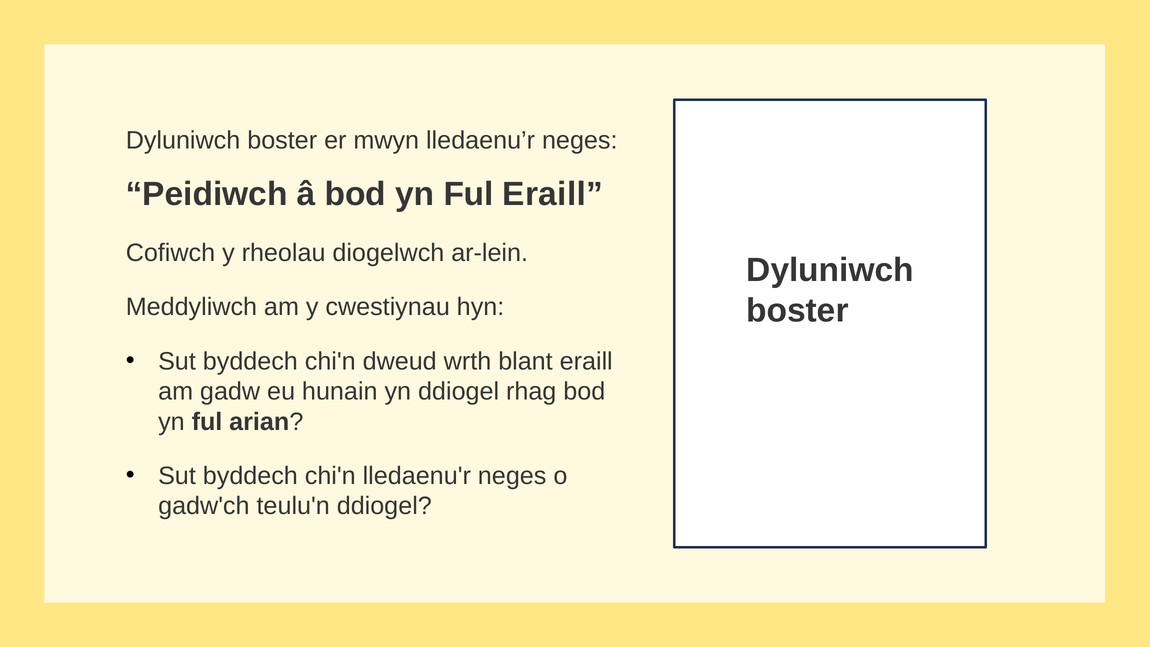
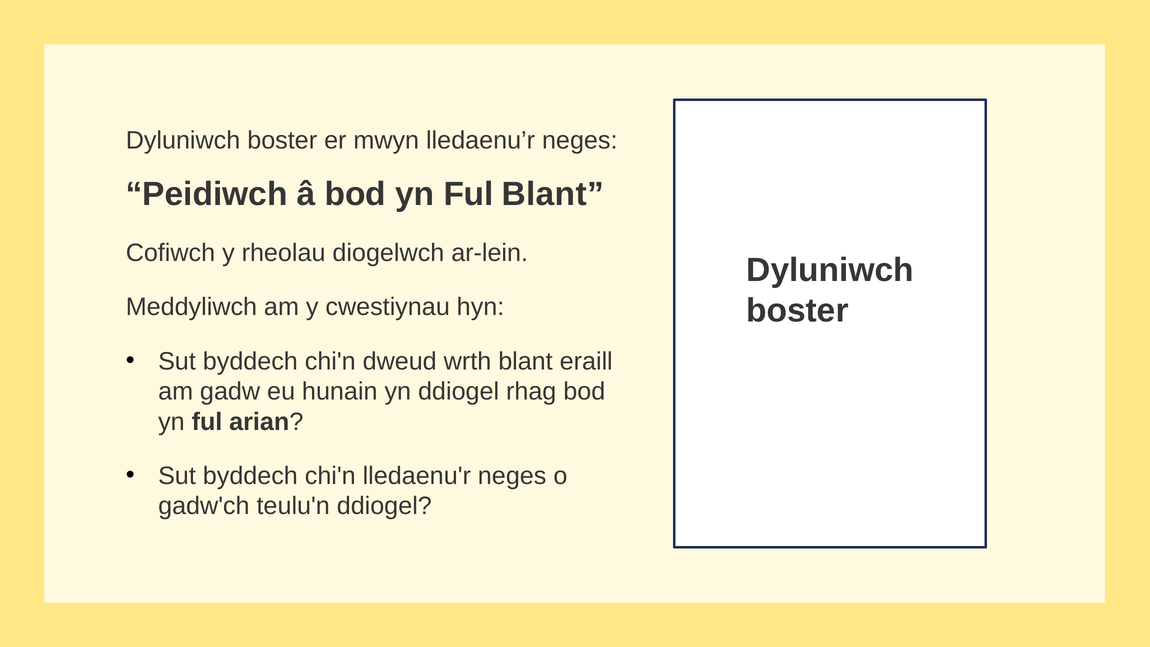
Ful Eraill: Eraill -> Blant (553, 194)
